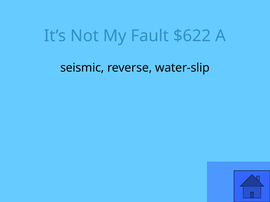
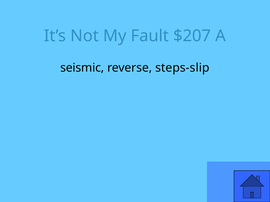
$622: $622 -> $207 (192, 36)
water-slip: water-slip -> steps-slip (182, 68)
